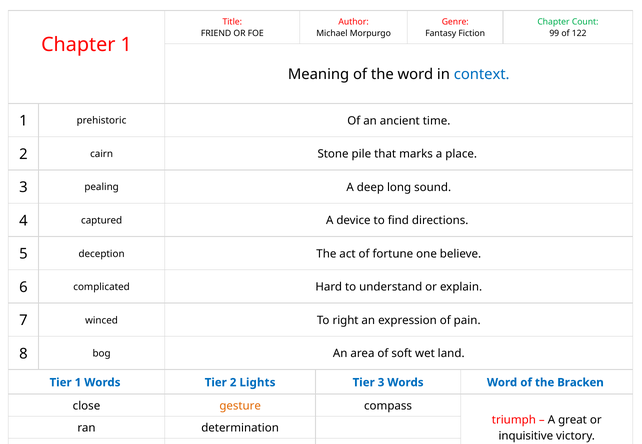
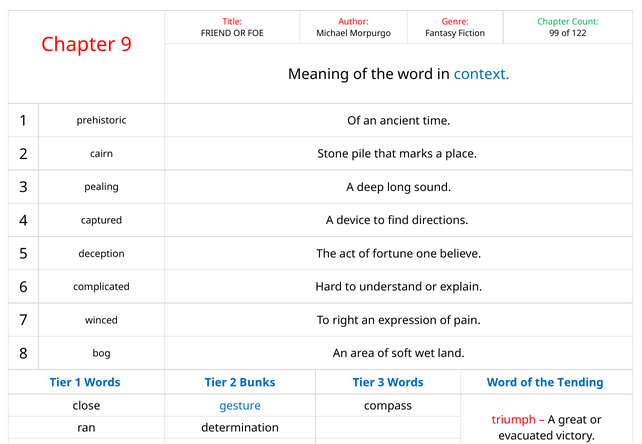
Chapter 1: 1 -> 9 (126, 45)
Lights: Lights -> Bunks (257, 383)
Bracken: Bracken -> Tending (580, 383)
gesture colour: orange -> blue (240, 406)
inquisitive: inquisitive -> evacuated (526, 436)
